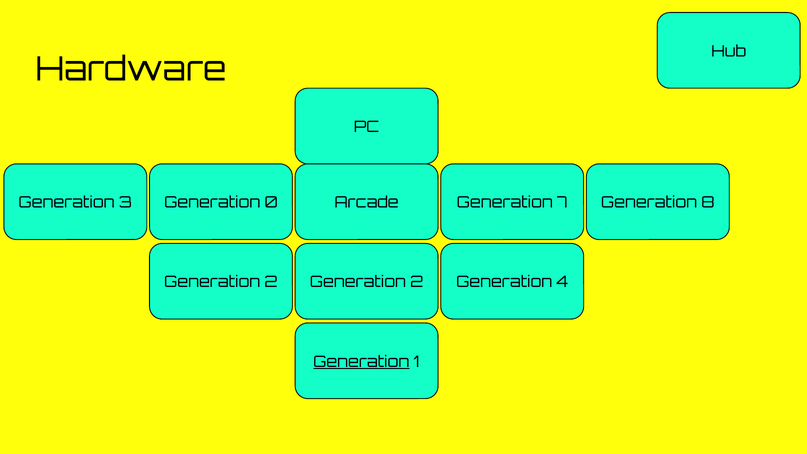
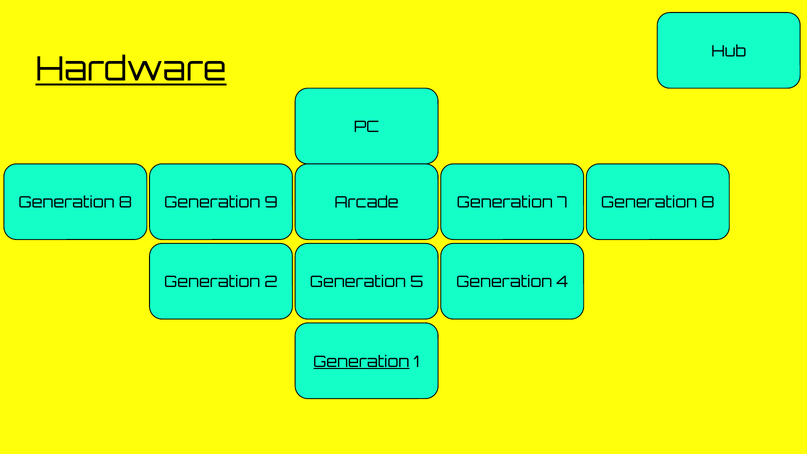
Hardware underline: none -> present (131, 70)
3: 3 -> 8 (125, 203)
0: 0 -> 9 (271, 203)
2: 2 -> 5 (417, 282)
